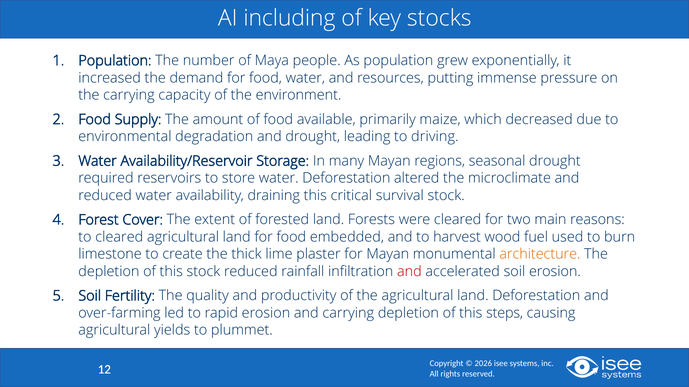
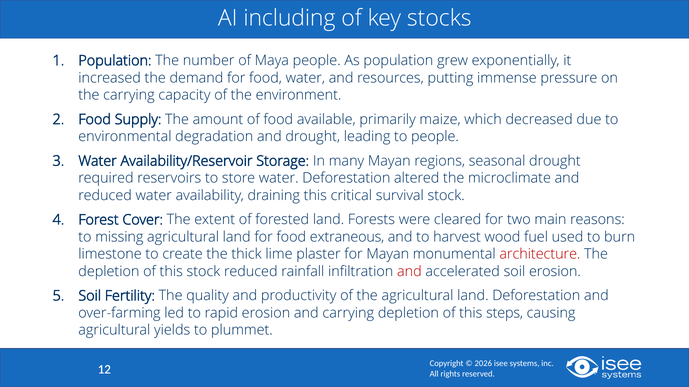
to driving: driving -> people (435, 137)
to cleared: cleared -> missing (119, 237)
embedded: embedded -> extraneous (347, 237)
architecture colour: orange -> red (540, 255)
